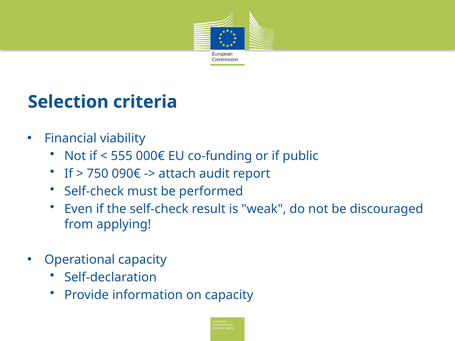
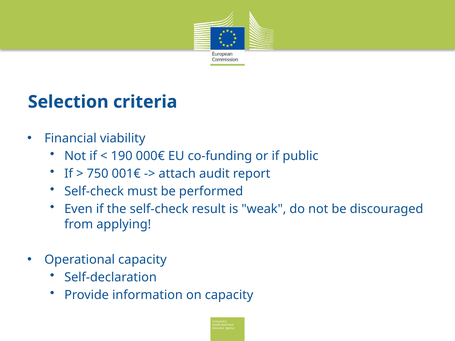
555: 555 -> 190 (122, 156)
090€: 090€ -> 001€ (126, 174)
